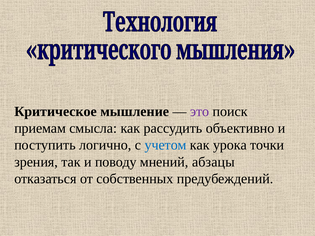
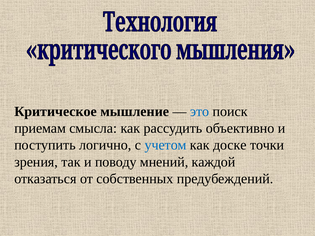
это colour: purple -> blue (200, 112)
урока: урока -> доске (230, 145)
абзацы: абзацы -> каждой (214, 162)
